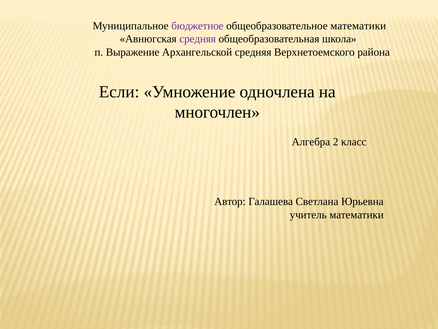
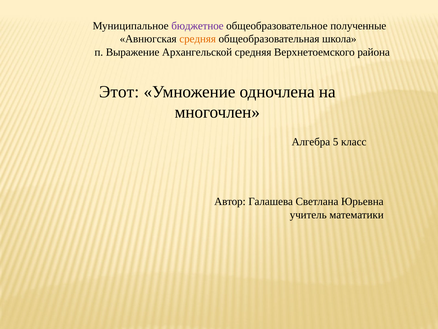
общеобразовательное математики: математики -> полученные (358, 26)
средняя colour: purple -> orange (198, 39)
Если: Если -> Этот (119, 92)
2: 2 -> 5 (336, 142)
